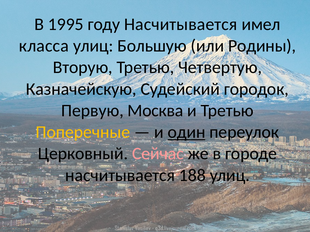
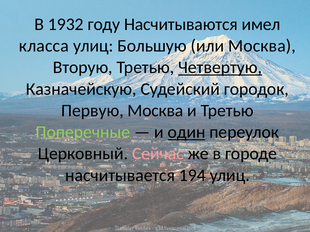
1995: 1995 -> 1932 (66, 24)
году Насчитывается: Насчитывается -> Насчитываются (181, 24)
или Родины: Родины -> Москва (262, 46)
Четвертую underline: none -> present (220, 68)
Поперечные colour: yellow -> light green (83, 132)
188: 188 -> 194 (192, 176)
